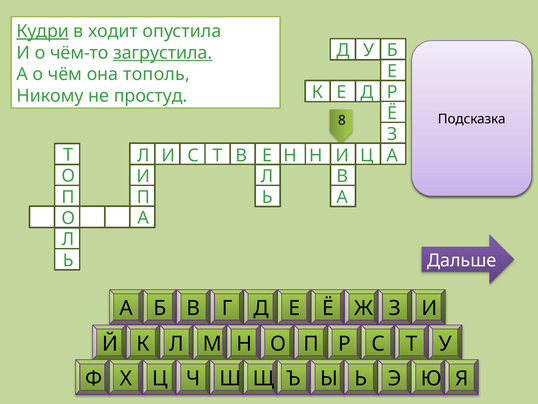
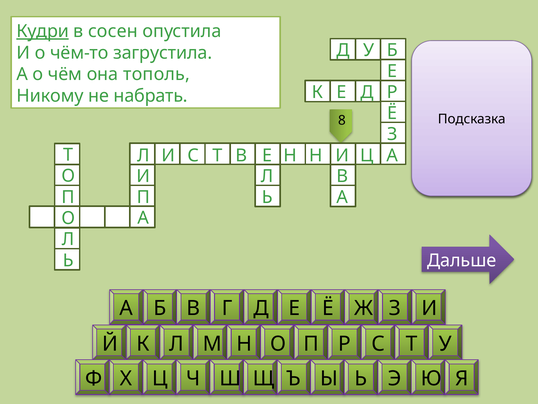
ходит: ходит -> сосен (113, 31)
загрустила underline: present -> none (163, 53)
простуд: простуд -> набрать (151, 96)
